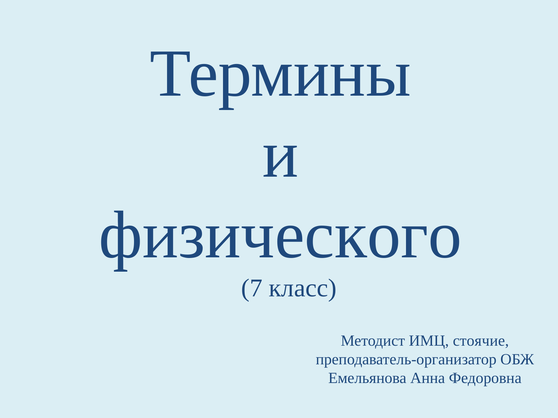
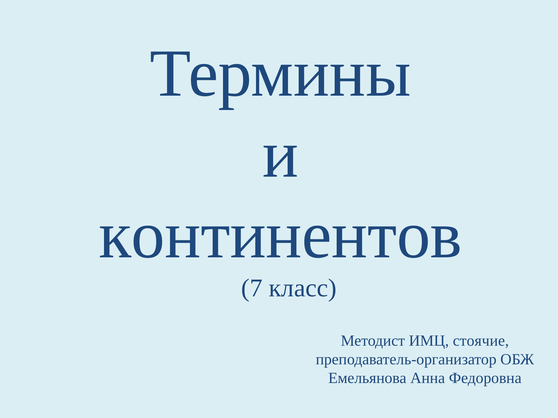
физического: физического -> континентов (280, 236)
